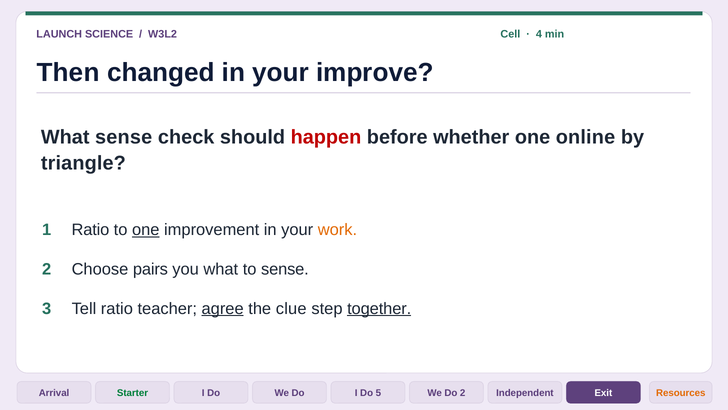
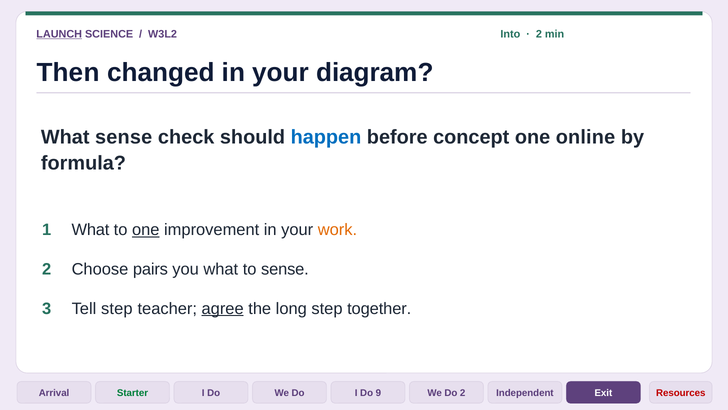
LAUNCH underline: none -> present (59, 34)
Cell: Cell -> Into (510, 34)
4: 4 -> 2 (539, 34)
improve: improve -> diagram (375, 72)
happen colour: red -> blue (326, 137)
whether: whether -> concept (471, 137)
triangle: triangle -> formula (83, 163)
1 Ratio: Ratio -> What (90, 230)
Tell ratio: ratio -> step (117, 308)
clue: clue -> long (291, 308)
together underline: present -> none (379, 308)
5: 5 -> 9 (378, 393)
Resources colour: orange -> red (681, 393)
